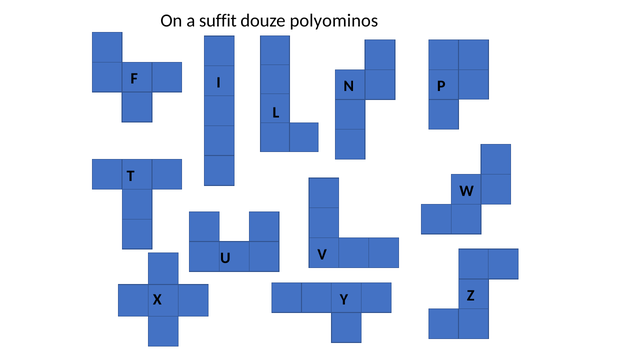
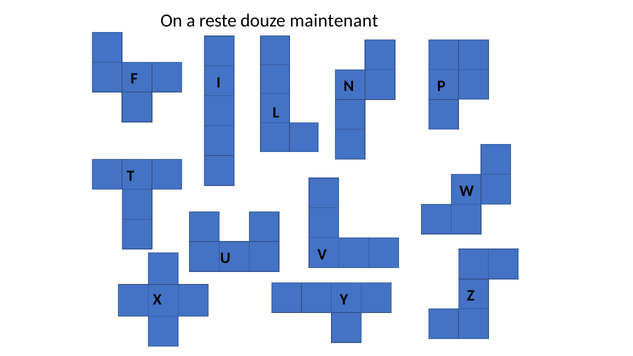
suffit: suffit -> reste (218, 21)
polyominos: polyominos -> maintenant (334, 21)
